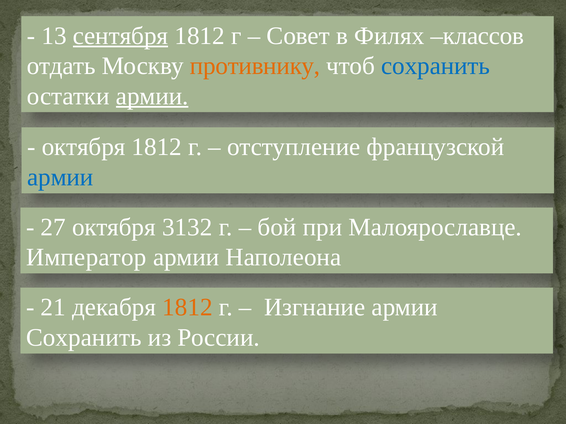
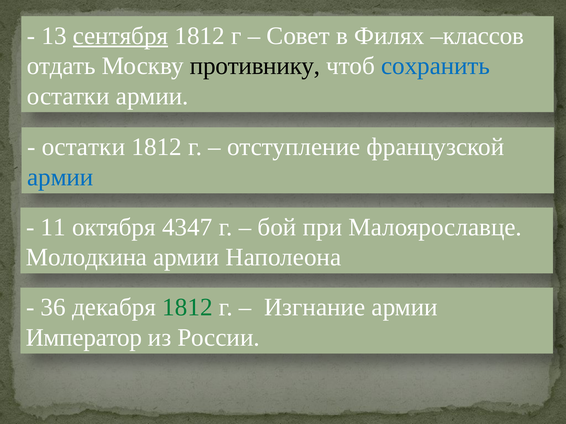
противнику colour: orange -> black (255, 66)
армии underline: present -> none (152, 96)
октября: октября -> остатки (83, 147)
27: 27 -> 11 (53, 227)
3132: 3132 -> 4347 (187, 227)
Император: Император -> Молодкина (87, 258)
21: 21 -> 36 (53, 308)
1812 colour: orange -> green (187, 308)
Сохранить: Сохранить -> Император (84, 338)
